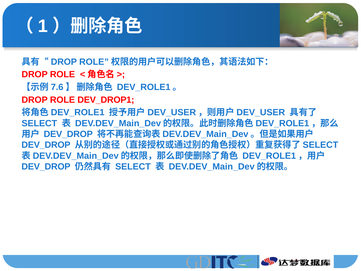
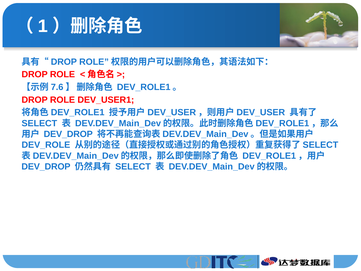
DEV_DROP1: DEV_DROP1 -> DEV_USER1 (106, 100)
DEV_DROP: DEV_DROP -> DEV_ROLE (46, 145)
